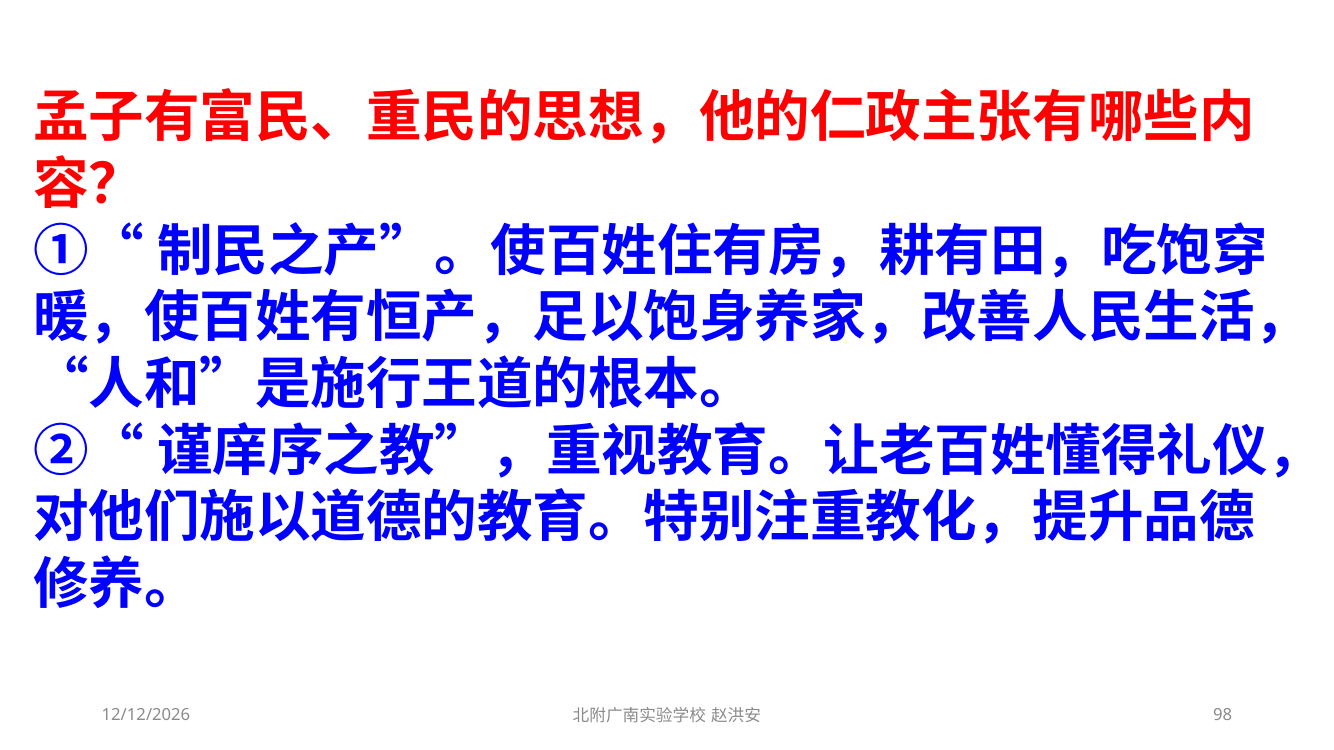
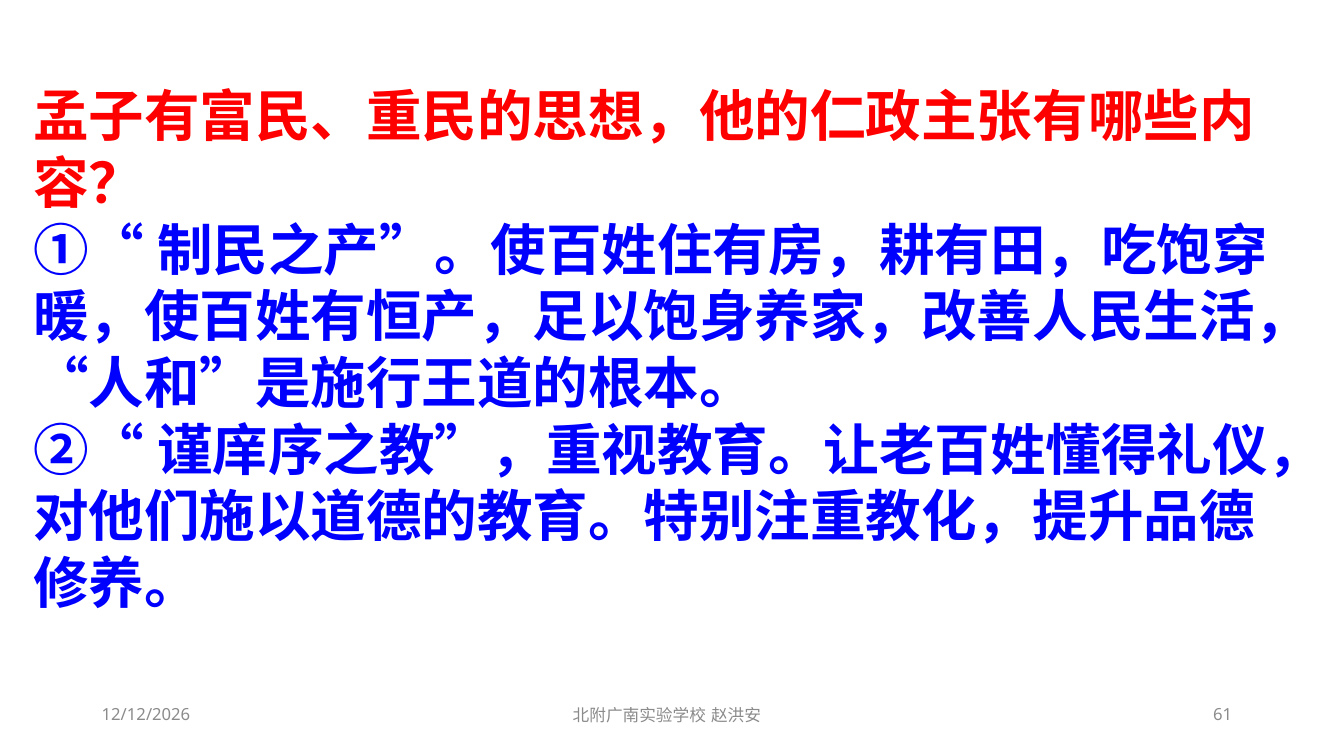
98: 98 -> 61 (1223, 715)
